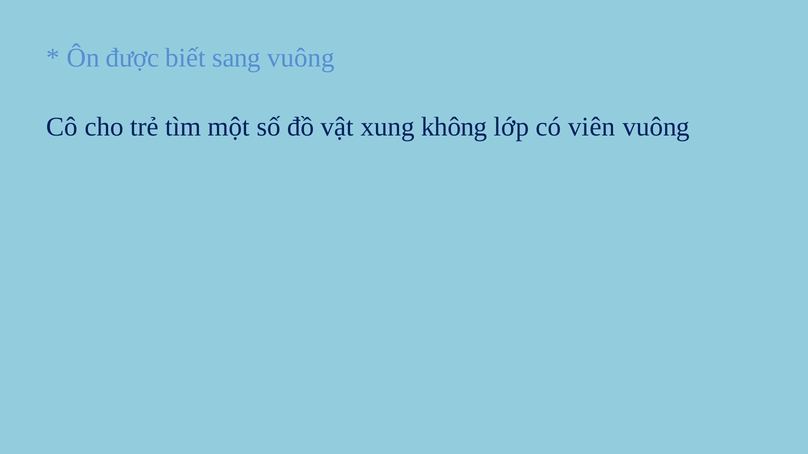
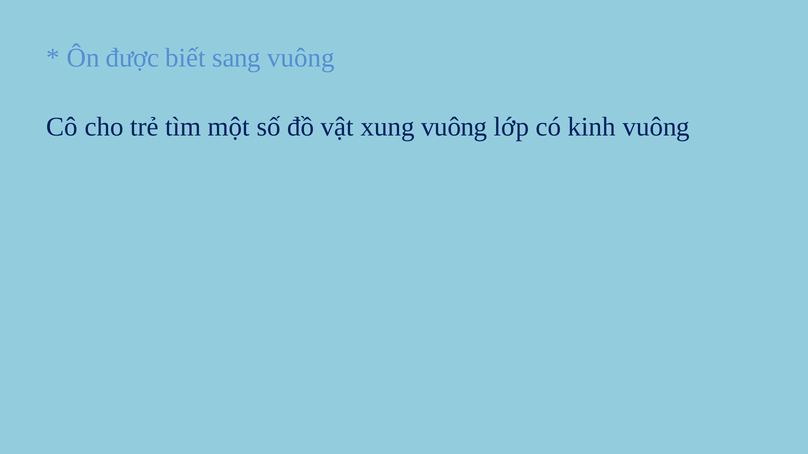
xung không: không -> vuông (454, 127)
viên: viên -> kinh (592, 127)
